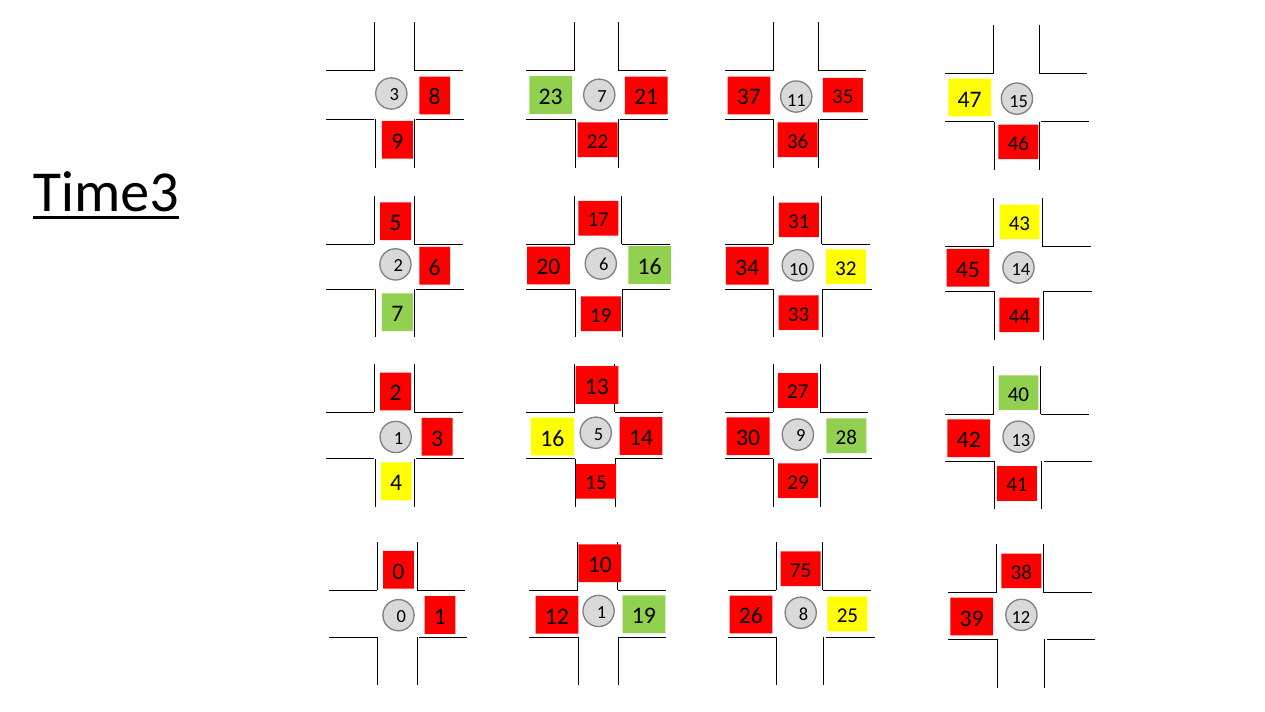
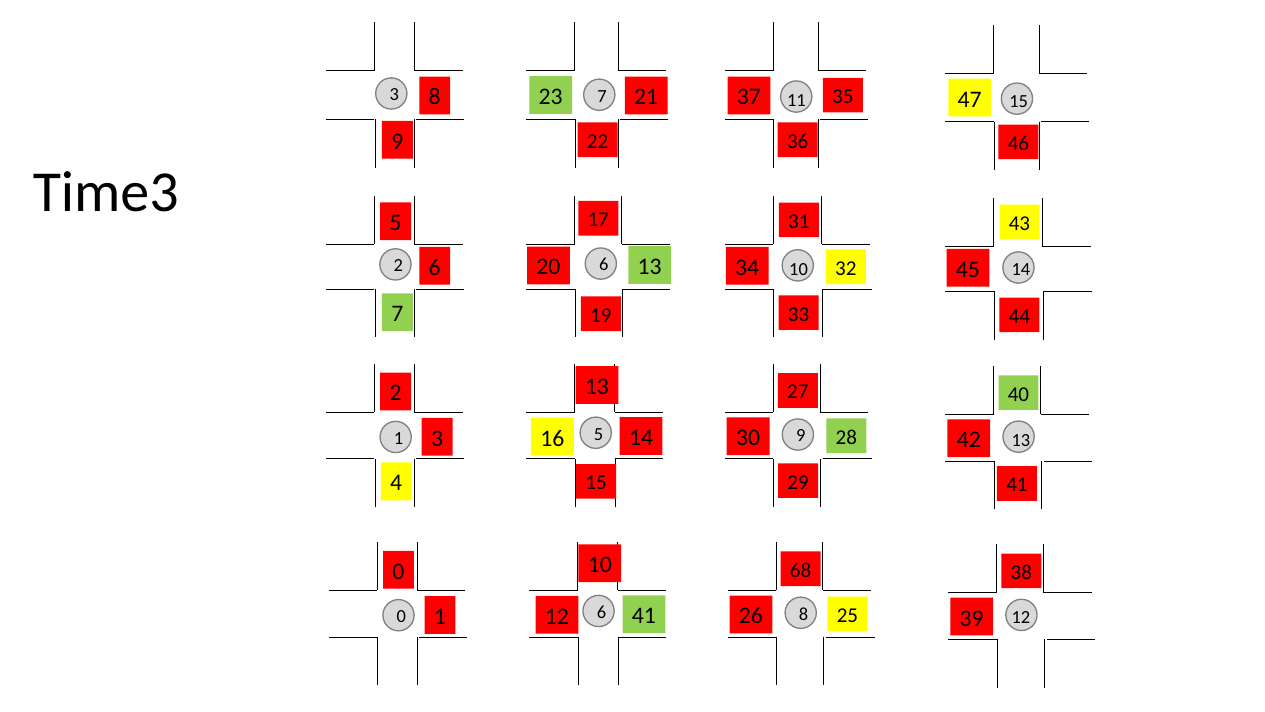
Time3 underline: present -> none (106, 192)
20 16: 16 -> 13 (650, 266)
75: 75 -> 68 (801, 570)
12 19: 19 -> 41 (644, 615)
1: 1 -> 6 (601, 612)
